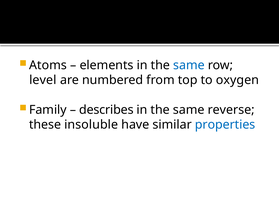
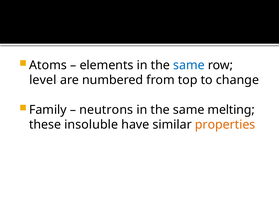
oxygen: oxygen -> change (237, 80)
describes: describes -> neutrons (106, 110)
reverse: reverse -> melting (231, 110)
properties colour: blue -> orange (225, 125)
